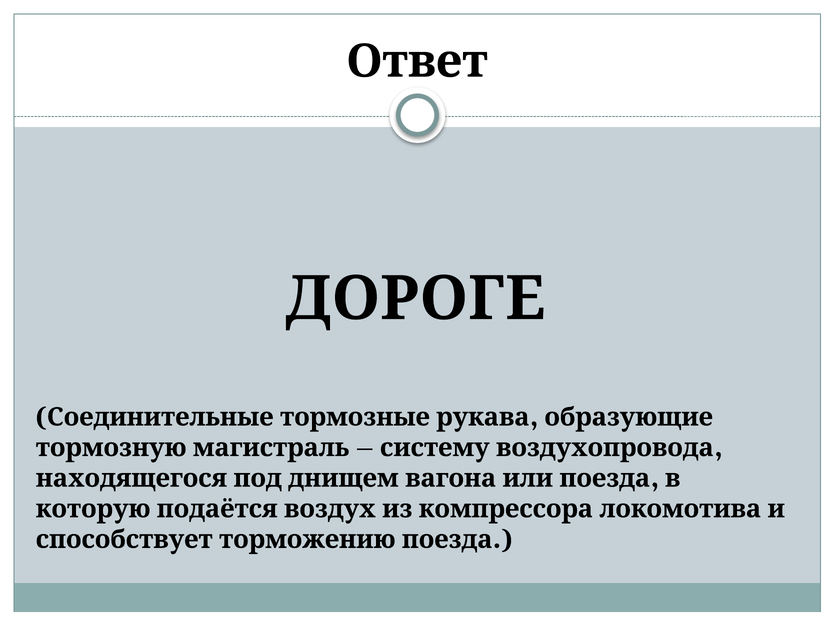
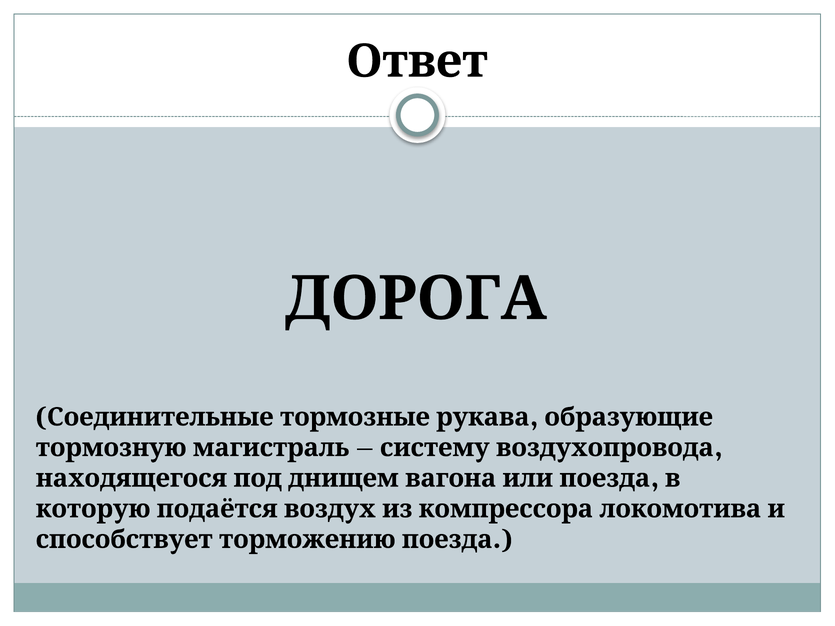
ДОРОГЕ: ДОРОГЕ -> ДОРОГА (416, 299)
